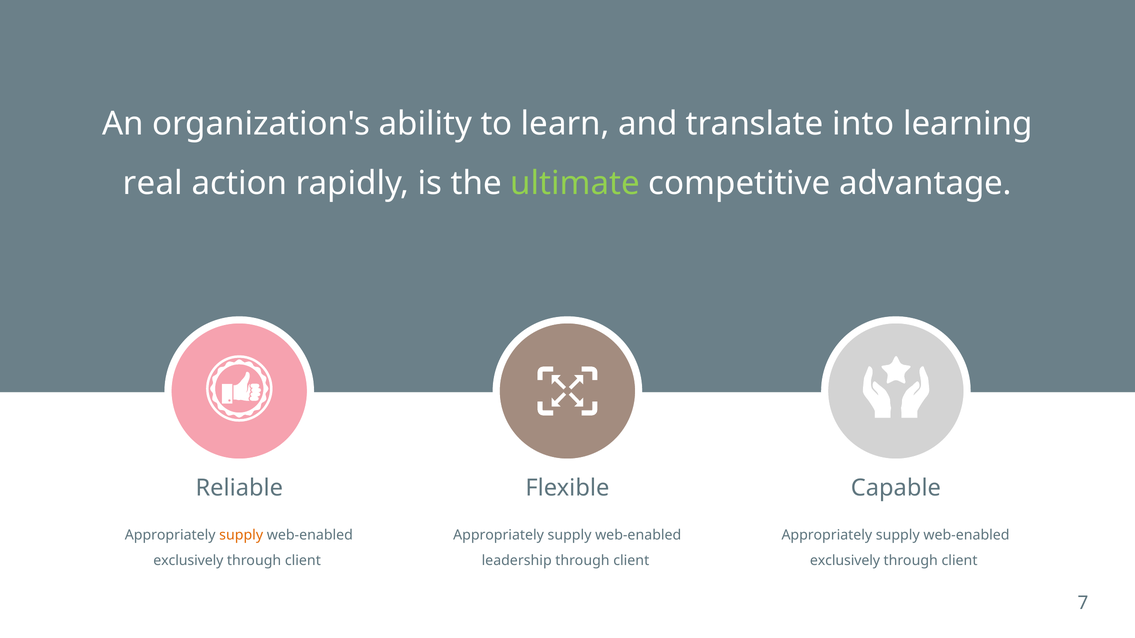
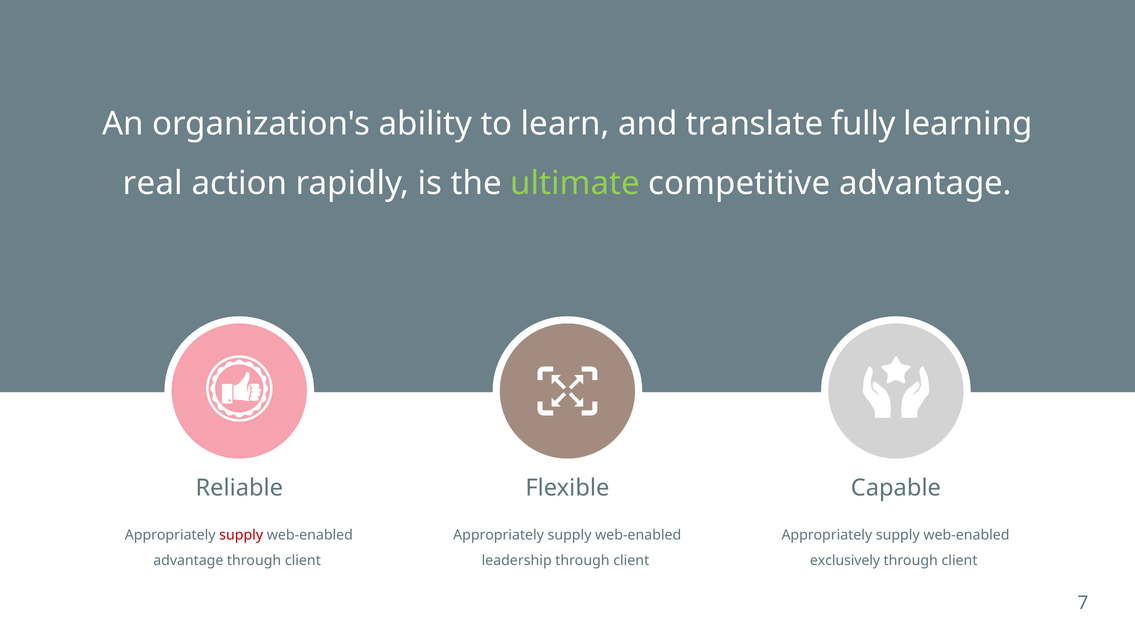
into: into -> fully (864, 124)
supply colour: orange -> red (241, 535)
exclusively: exclusively -> advantage (188, 561)
